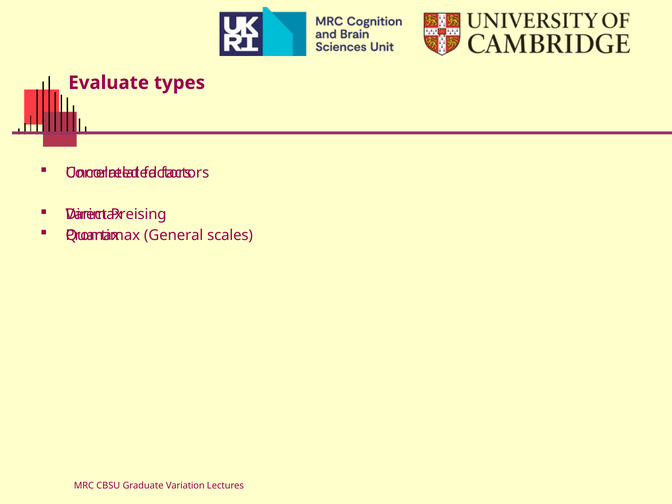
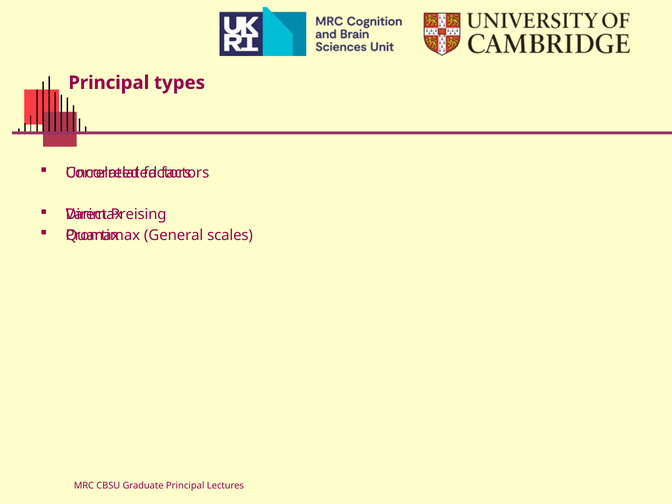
Evaluate: Evaluate -> Principal (109, 83)
Graduate Variation: Variation -> Principal (185, 486)
